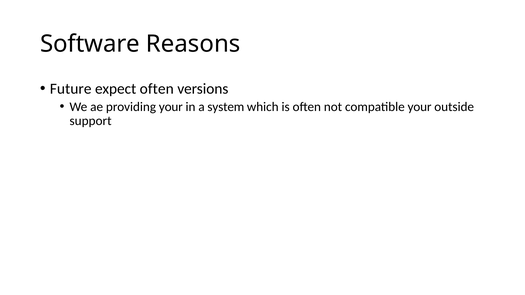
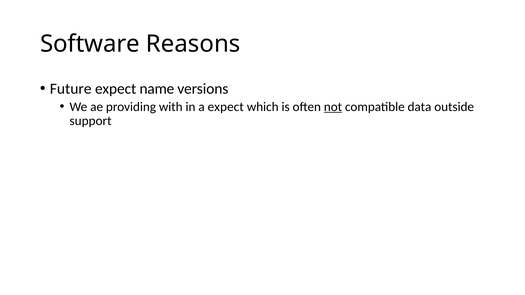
expect often: often -> name (157, 89)
providing your: your -> with (171, 107)
a system: system -> expect (226, 107)
not underline: none -> present (333, 107)
compatible your: your -> data (420, 107)
